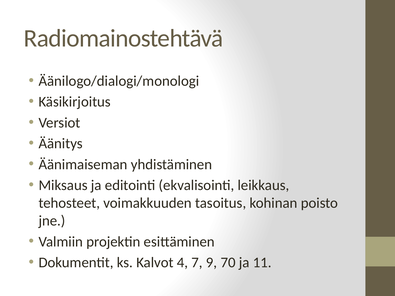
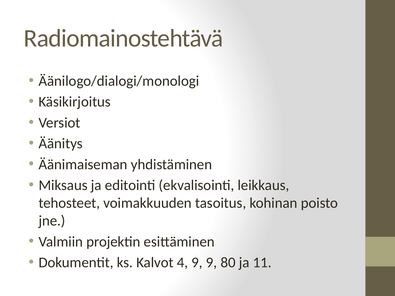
4 7: 7 -> 9 (197, 263)
70: 70 -> 80 (228, 263)
